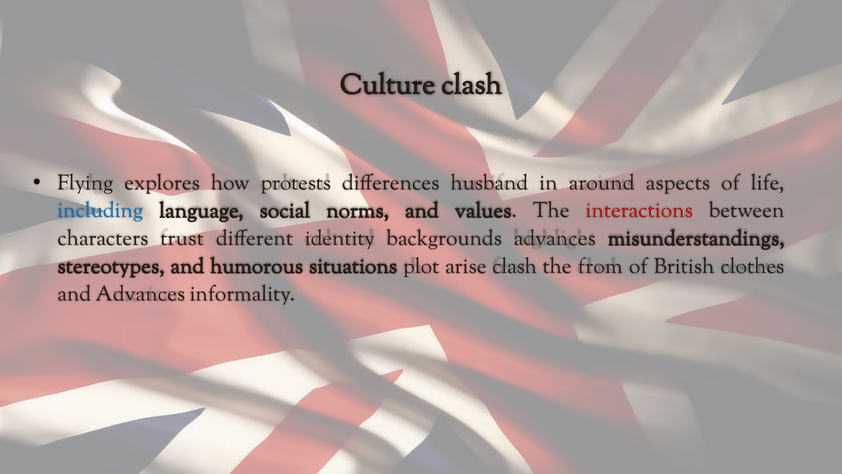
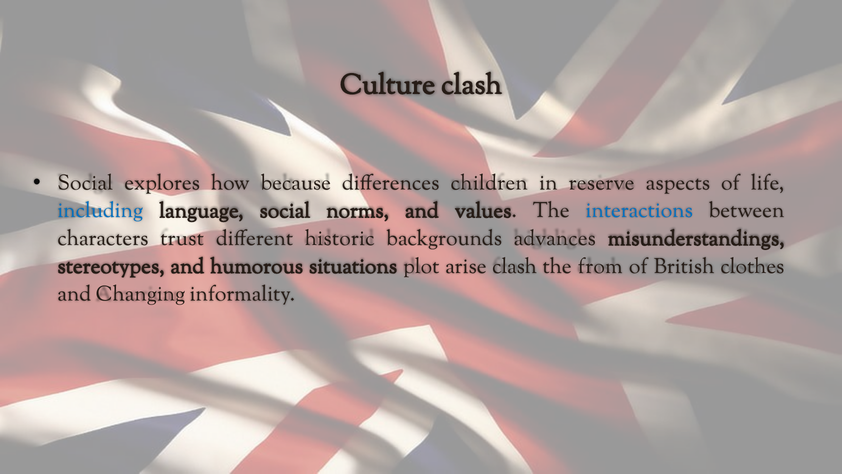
Flying: Flying -> Social (85, 183)
protests: protests -> because (296, 183)
husband: husband -> children (489, 183)
around: around -> reserve (602, 183)
interactions colour: red -> blue (639, 210)
identity: identity -> historic (340, 238)
and Advances: Advances -> Changing (141, 294)
